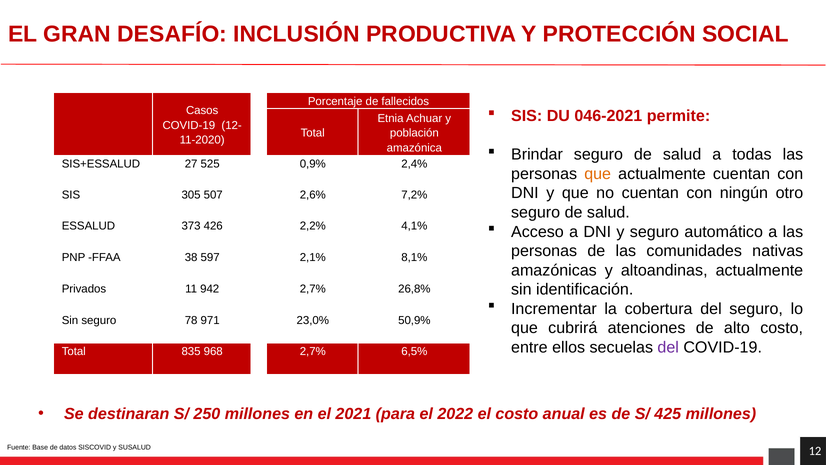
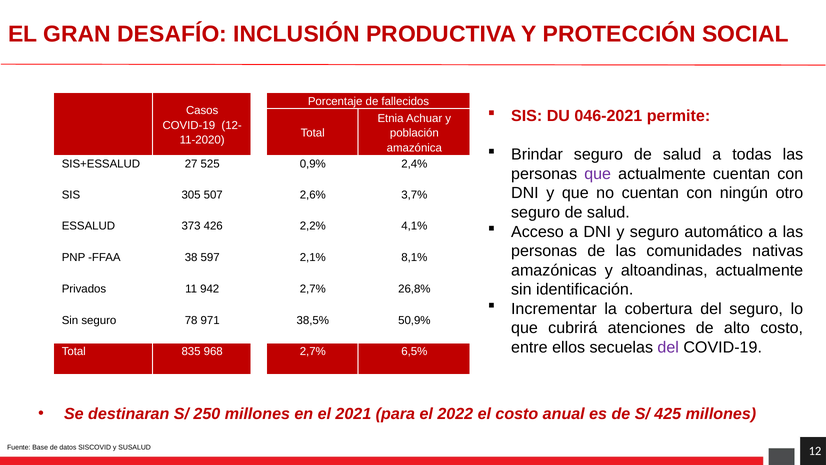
que colour: orange -> purple (598, 174)
7,2%: 7,2% -> 3,7% (414, 195)
23,0%: 23,0% -> 38,5% (313, 320)
